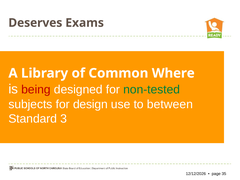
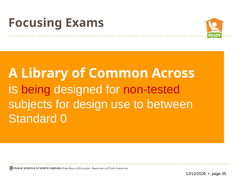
Deserves: Deserves -> Focusing (35, 23)
Where: Where -> Across (173, 73)
non-tested colour: green -> red (152, 90)
3: 3 -> 0 (64, 119)
